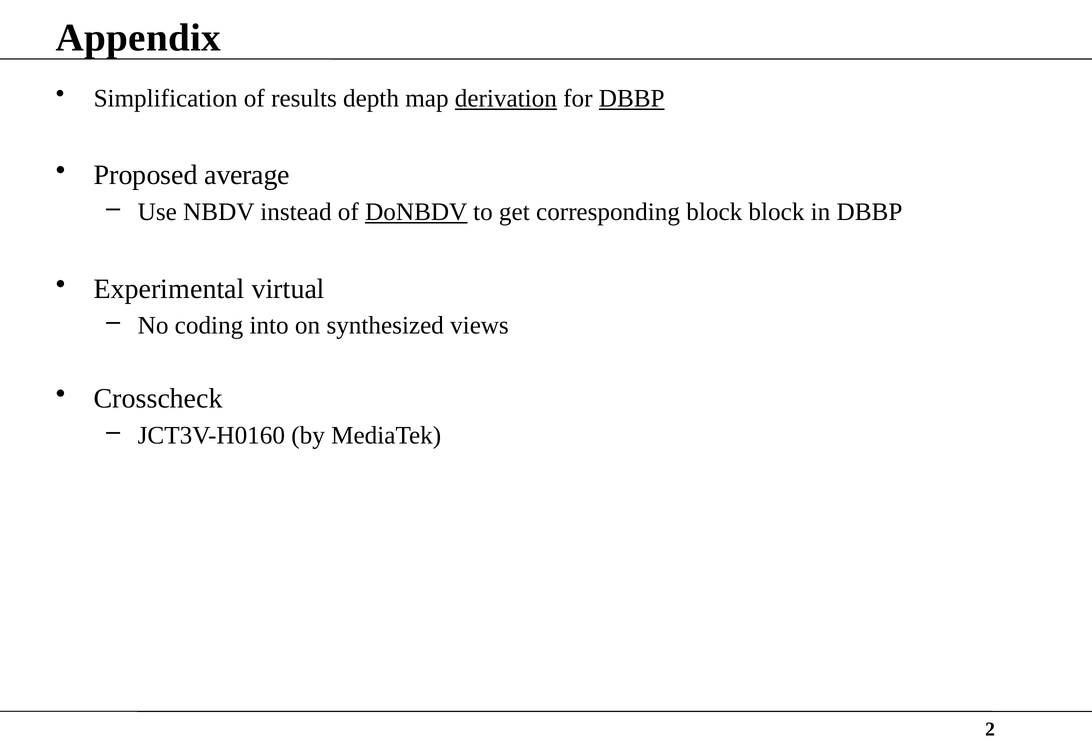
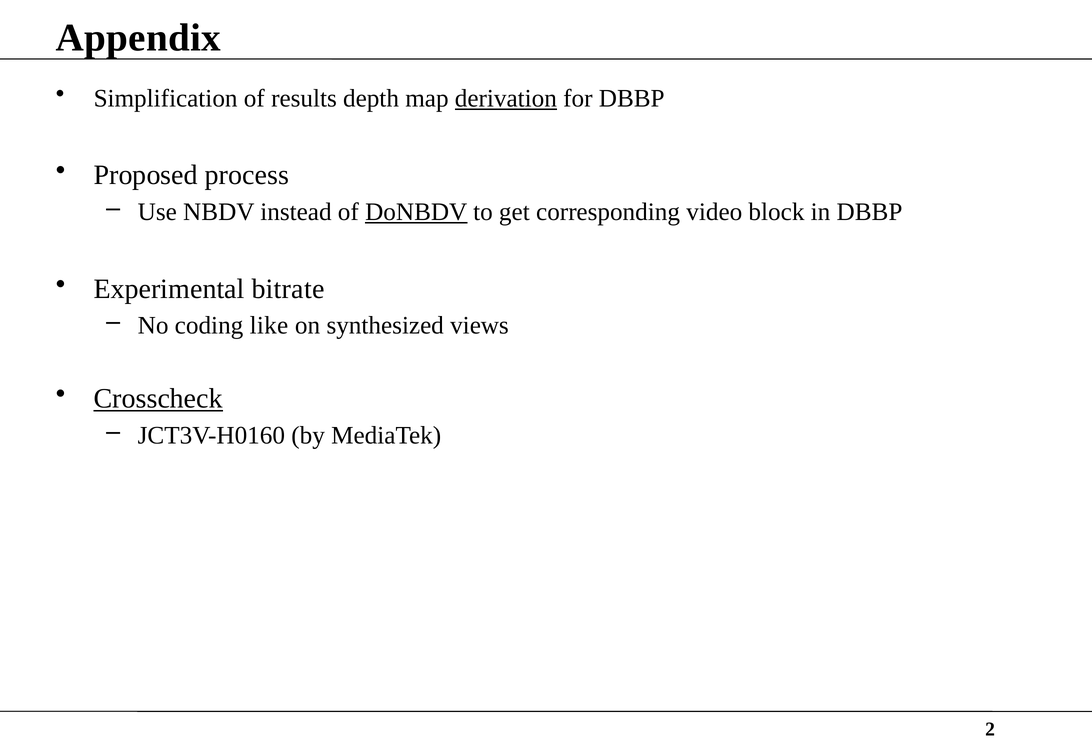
DBBP underline: present -> none (632, 98)
average: average -> process (247, 175)
corresponding block: block -> video (714, 212)
virtual: virtual -> bitrate (288, 289)
into: into -> like (269, 326)
Crosscheck underline: none -> present (158, 399)
